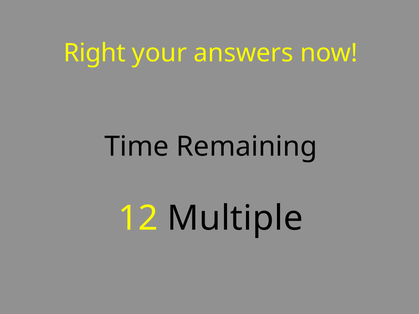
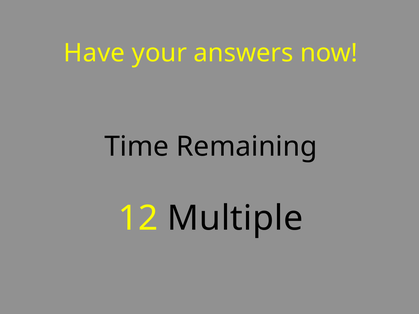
Right: Right -> Have (94, 53)
